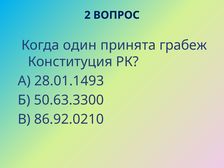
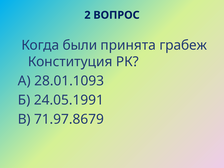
один: один -> были (80, 45)
28.01.1493: 28.01.1493 -> 28.01.1093 (69, 81)
50.63.3300: 50.63.3300 -> 24.05.1991 (69, 100)
86.92.0210: 86.92.0210 -> 71.97.8679 (69, 119)
